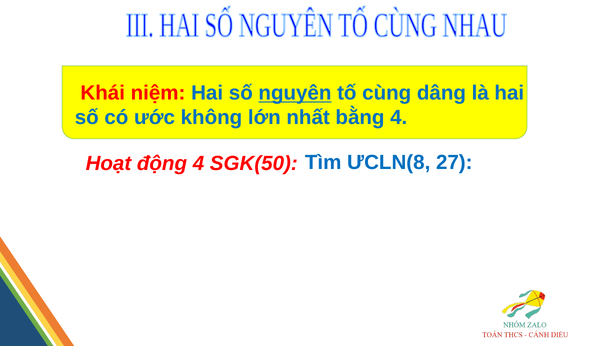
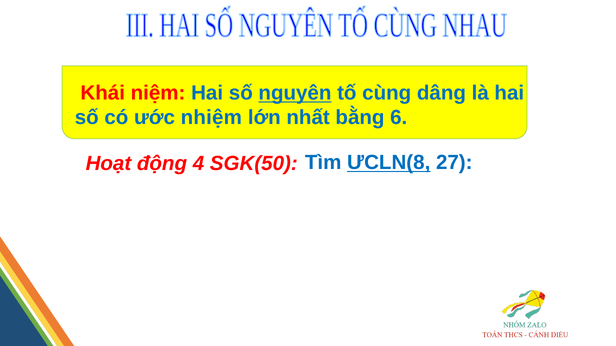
không: không -> nhiệm (211, 118)
bằng 4: 4 -> 6 (399, 118)
ƯCLN(8 underline: none -> present (389, 163)
